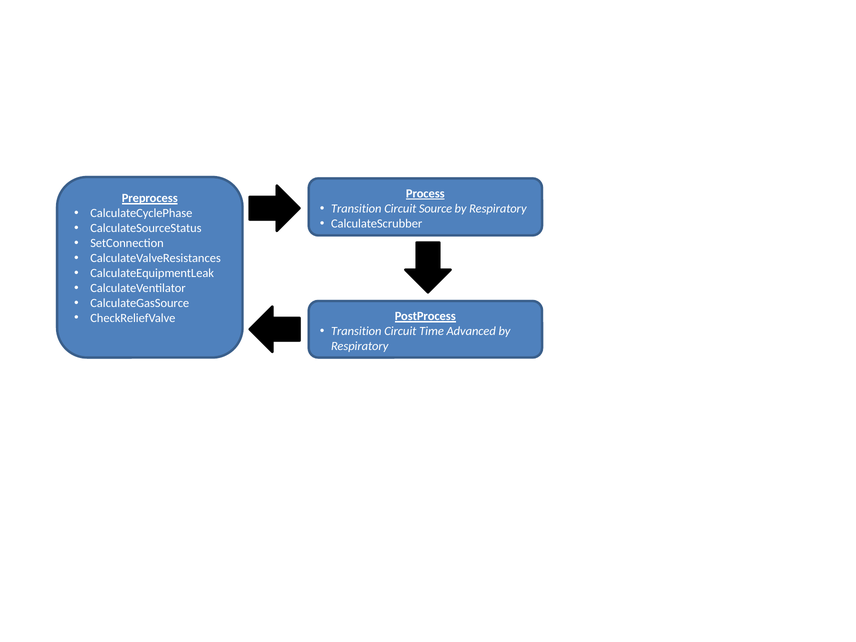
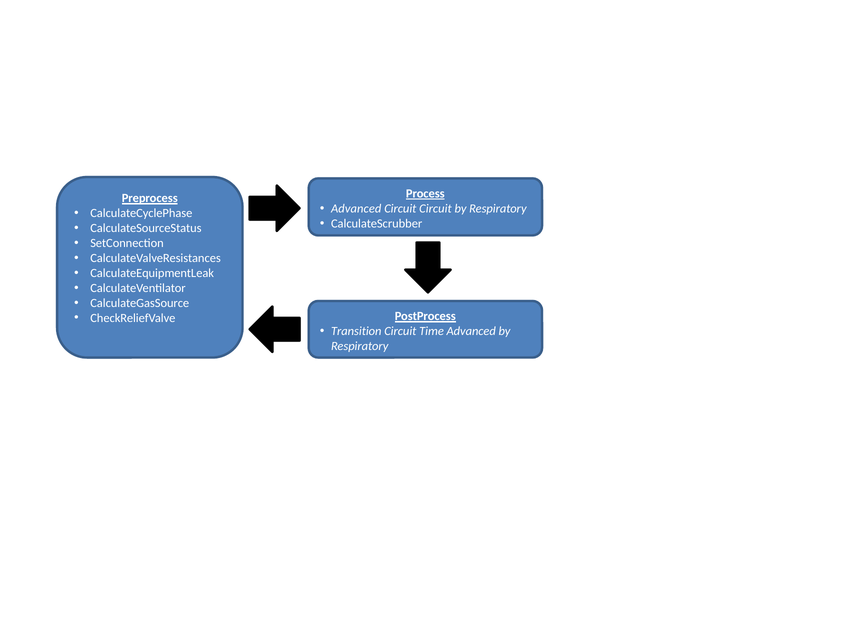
Transition: Transition -> Advanced (356, 209)
Circuit Source: Source -> Circuit (435, 209)
